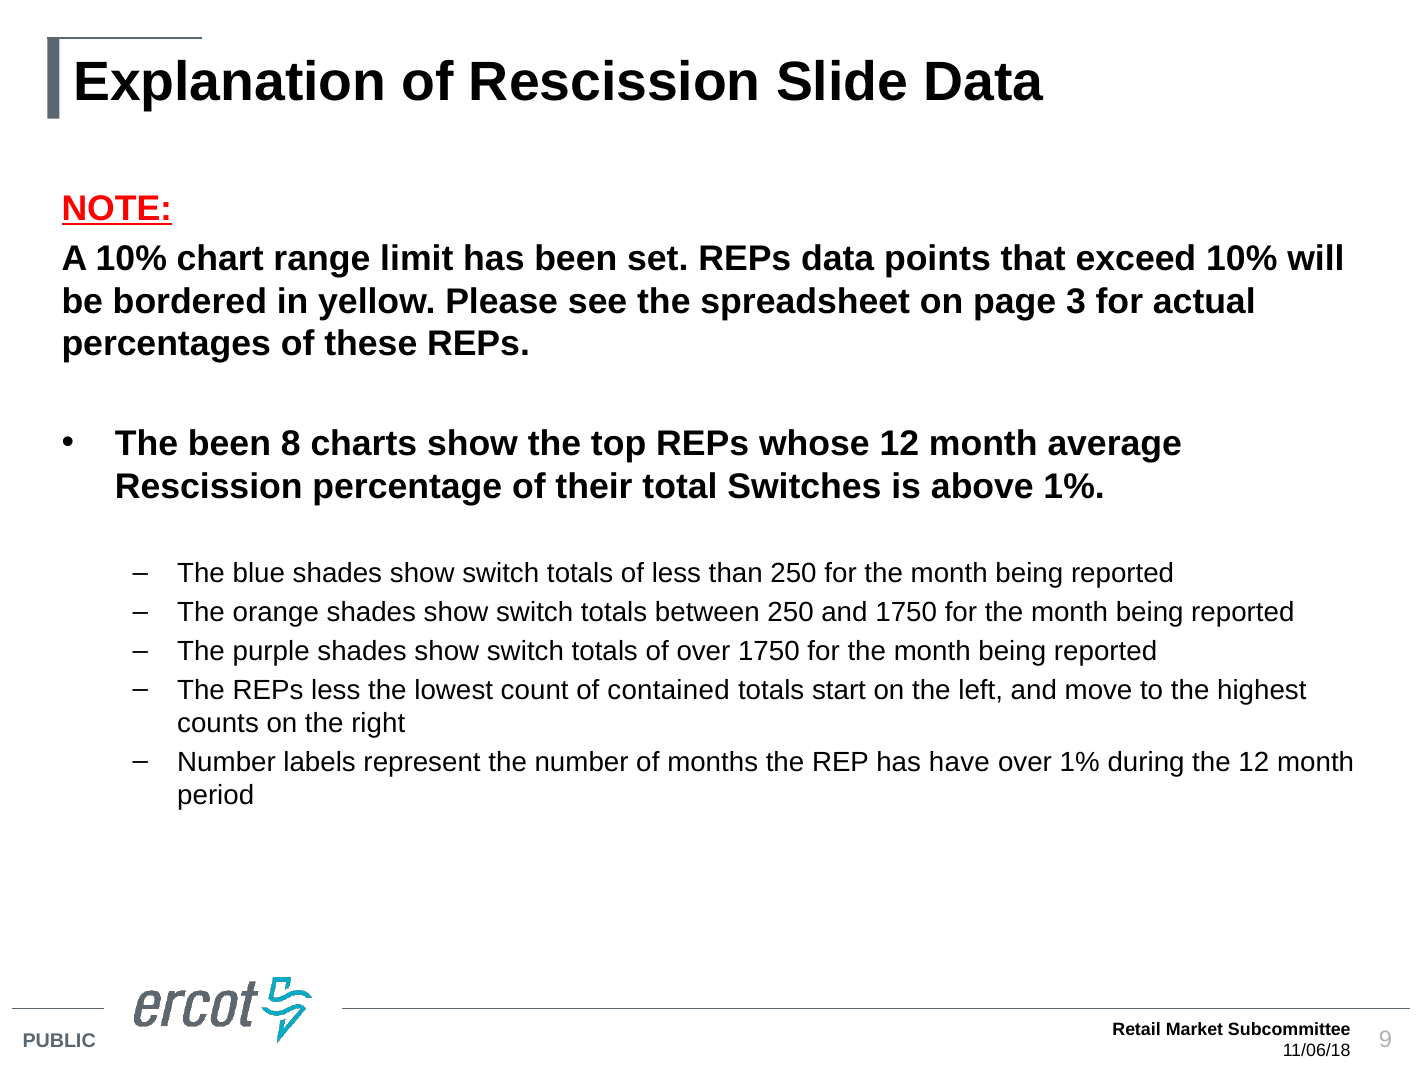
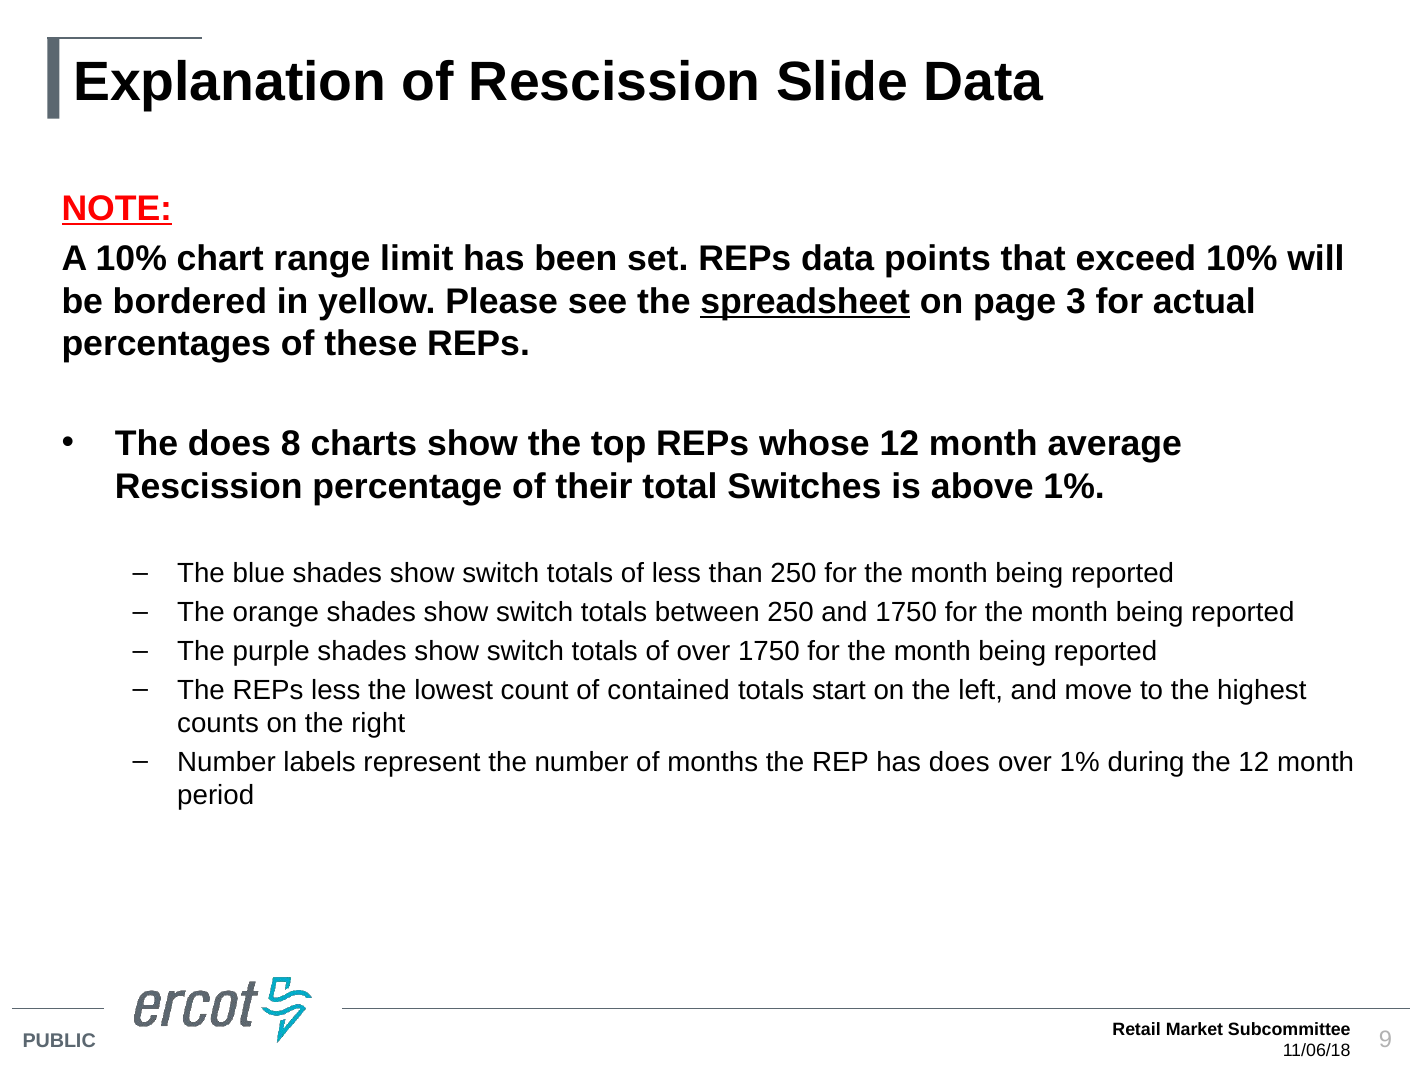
spreadsheet underline: none -> present (805, 301)
The been: been -> does (229, 444)
has have: have -> does (959, 762)
